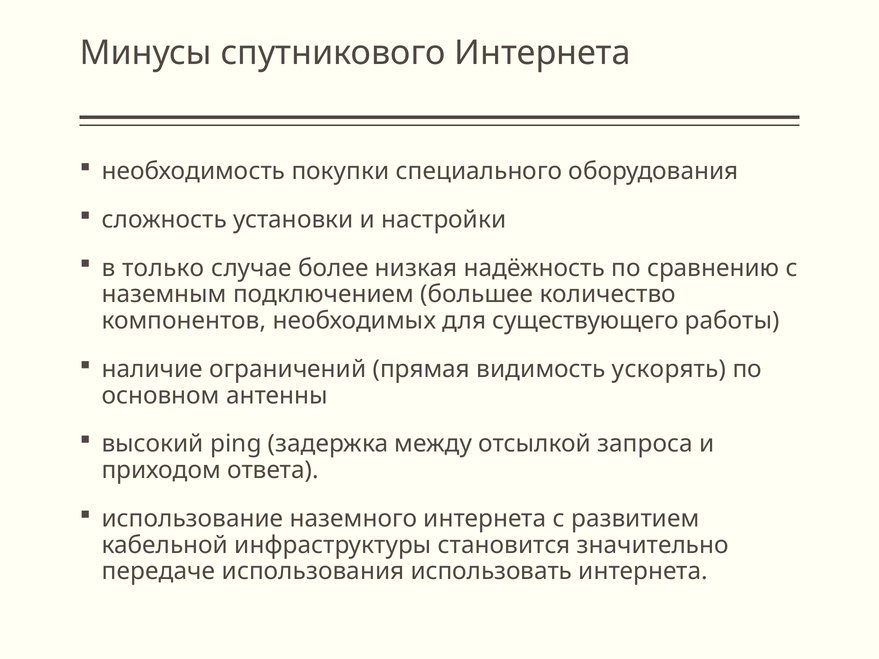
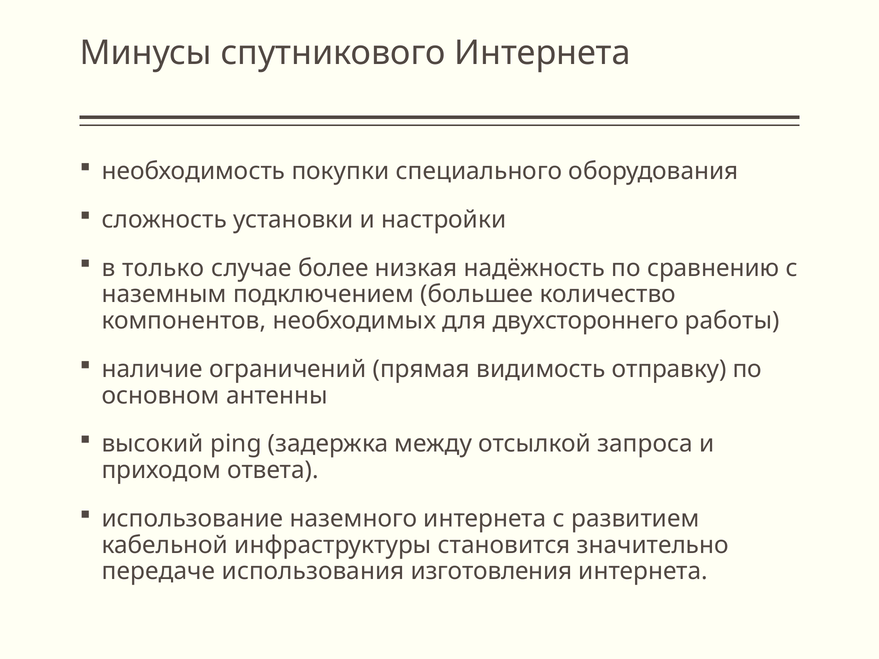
существующего: существующего -> двухстороннего (586, 321)
ускорять: ускорять -> отправку (669, 369)
использовать: использовать -> изготовления (491, 572)
